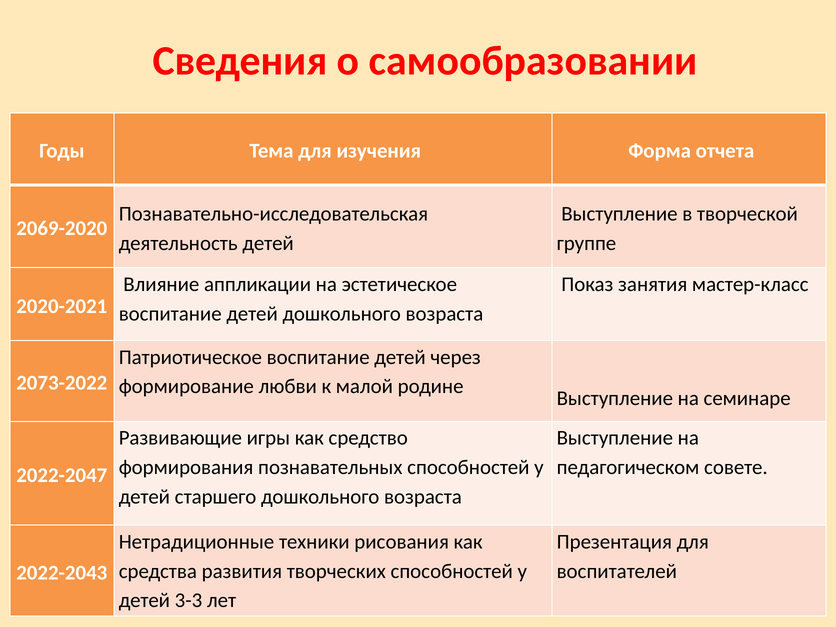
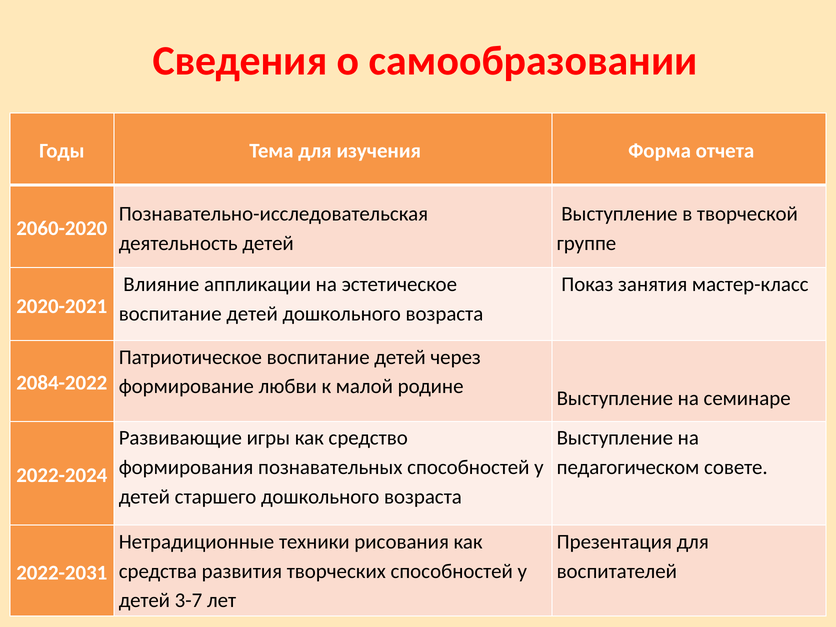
2069-2020: 2069-2020 -> 2060-2020 (62, 228)
2073-2022: 2073-2022 -> 2084-2022 (62, 383)
2022-2047: 2022-2047 -> 2022-2024 (62, 475)
2022-2043: 2022-2043 -> 2022-2031 (62, 573)
3-3: 3-3 -> 3-7 (189, 600)
